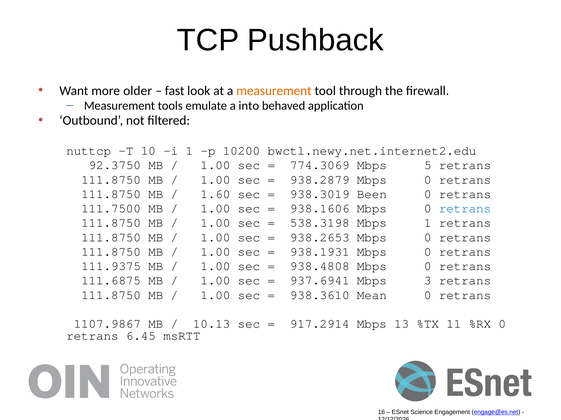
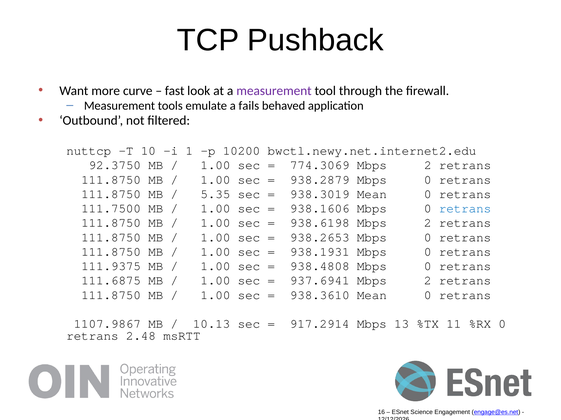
older: older -> curve (138, 91)
measurement colour: orange -> purple (274, 91)
into: into -> fails (249, 106)
774.3069 Mbps 5: 5 -> 2 (428, 165)
1.60: 1.60 -> 5.35 (215, 194)
938.3019 Been: Been -> Mean (372, 194)
538.3198: 538.3198 -> 938.6198 (320, 223)
1: 1 -> 2 (428, 223)
937.6941 Mbps 3: 3 -> 2 (428, 281)
6.45: 6.45 -> 2.48 (141, 336)
